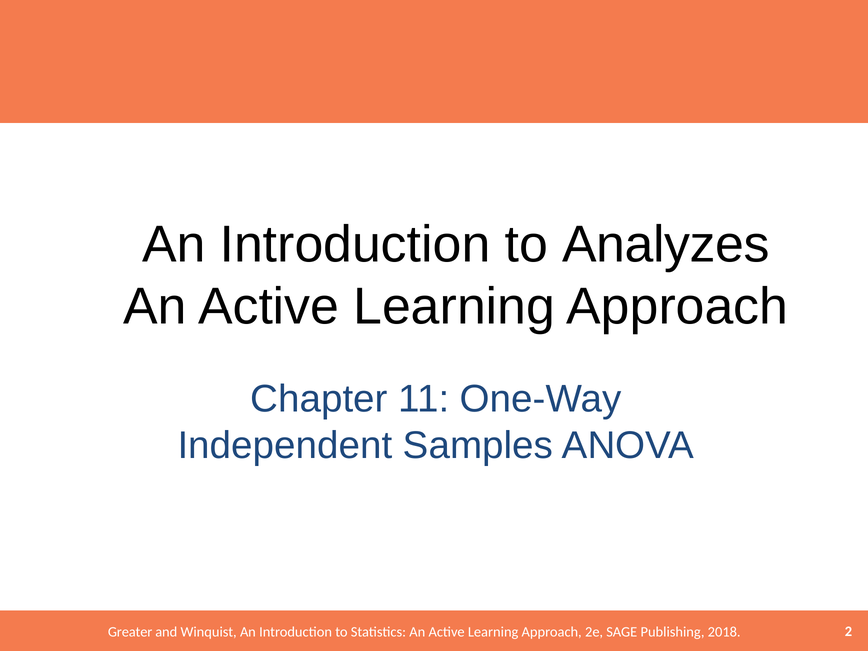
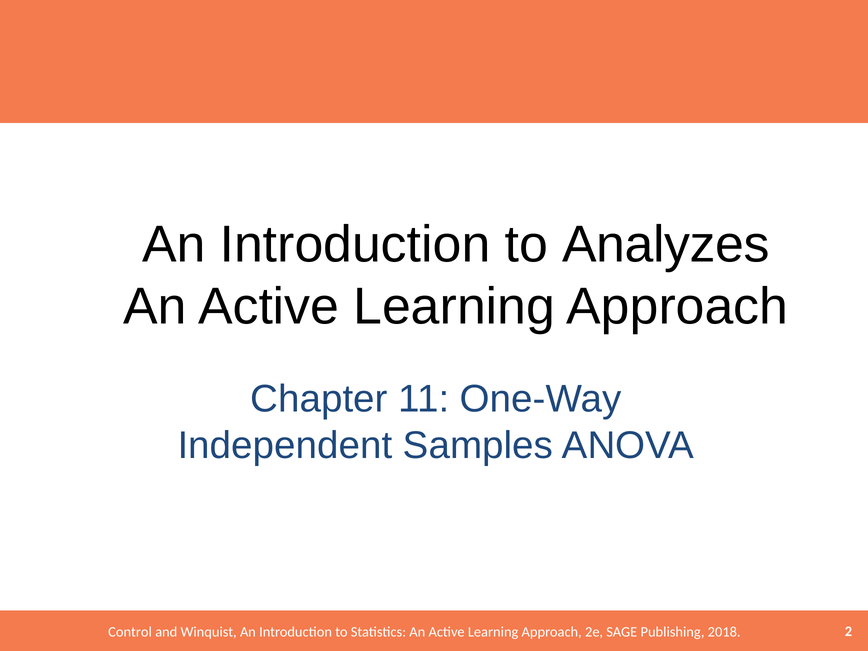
Greater: Greater -> Control (130, 632)
